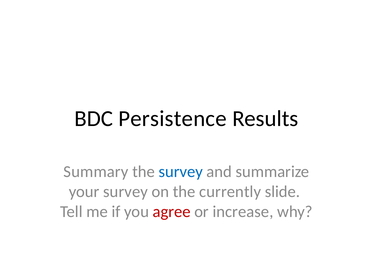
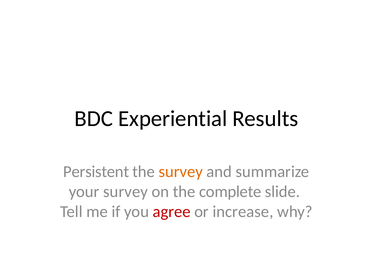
Persistence: Persistence -> Experiential (173, 118)
Summary: Summary -> Persistent (96, 172)
survey colour: blue -> orange (181, 172)
currently: currently -> complete (230, 191)
